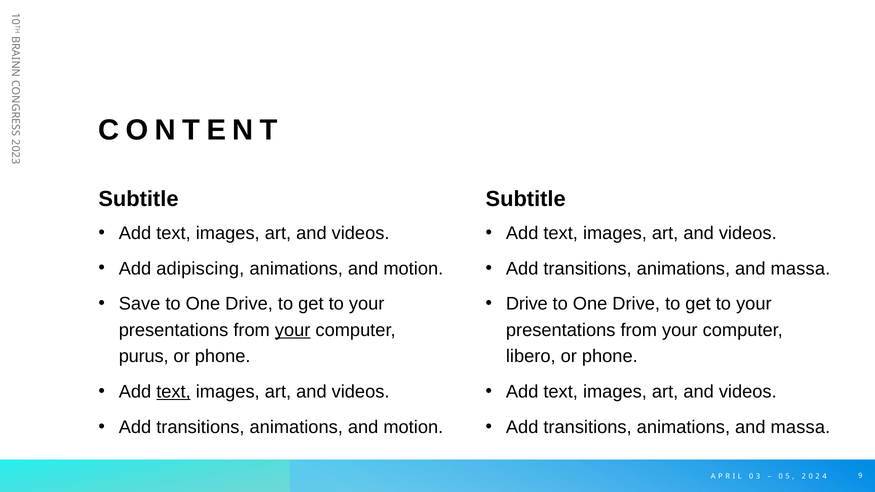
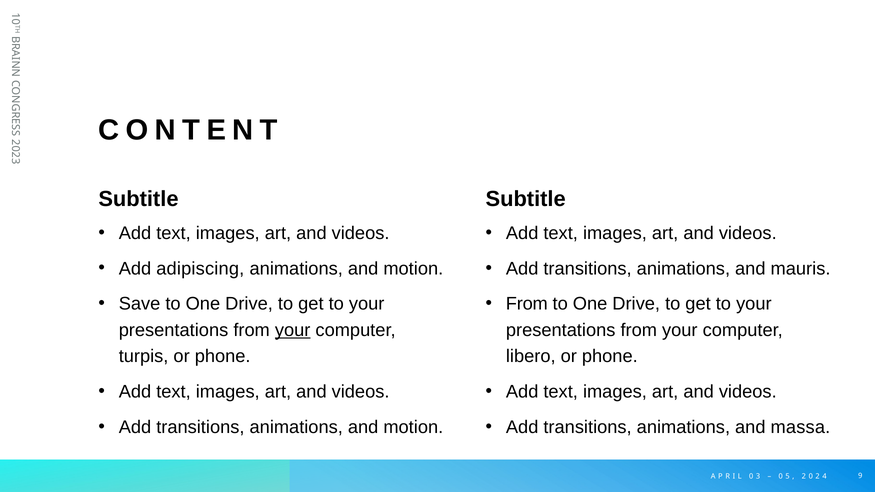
massa: massa -> mauris (801, 269)
Drive: Drive -> From (527, 304)
purus: purus -> turpis (144, 356)
text underline: present -> none (173, 392)
